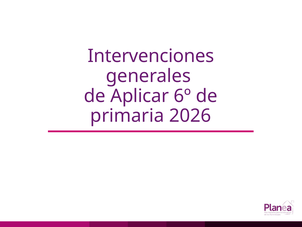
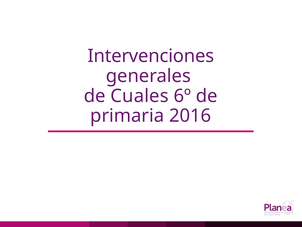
Aplicar: Aplicar -> Cuales (139, 96)
2026: 2026 -> 2016 (190, 116)
